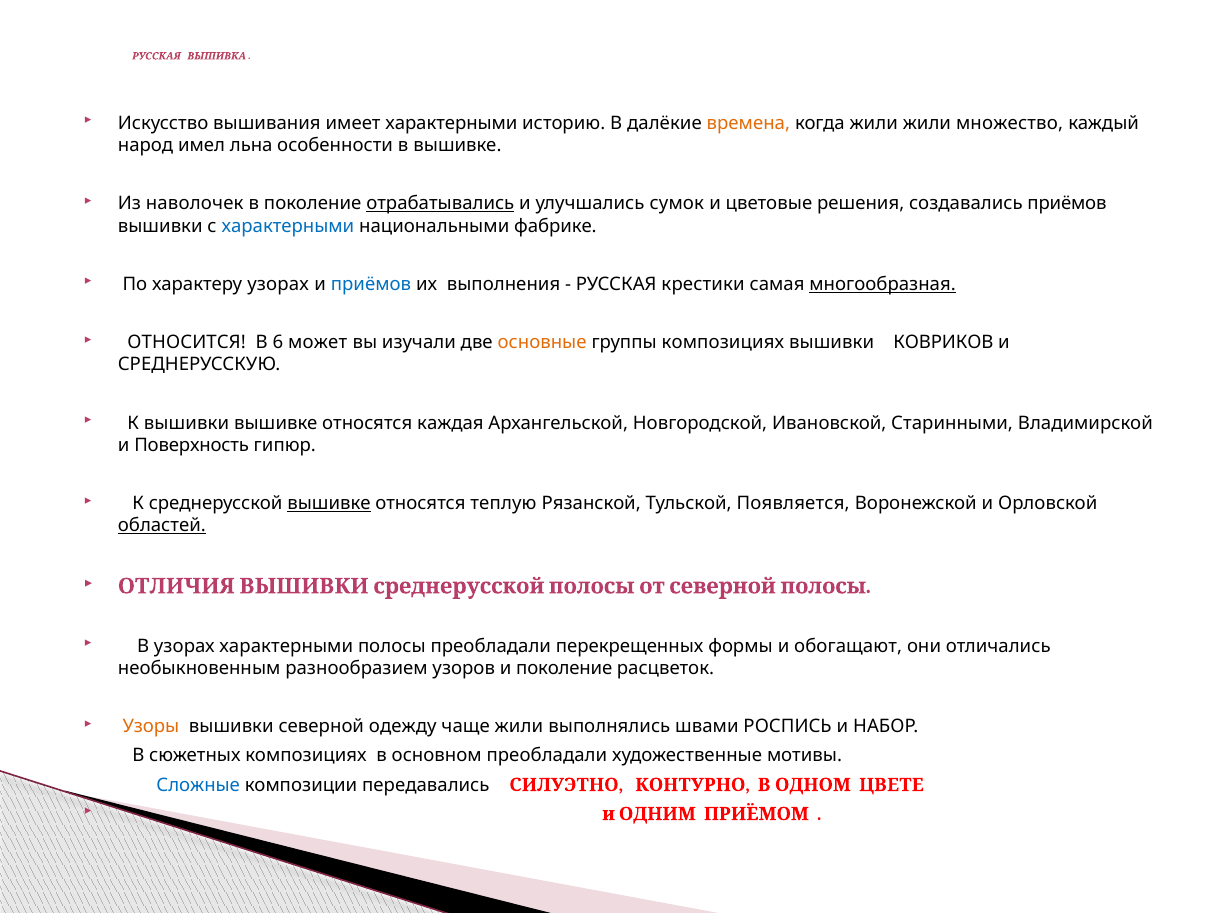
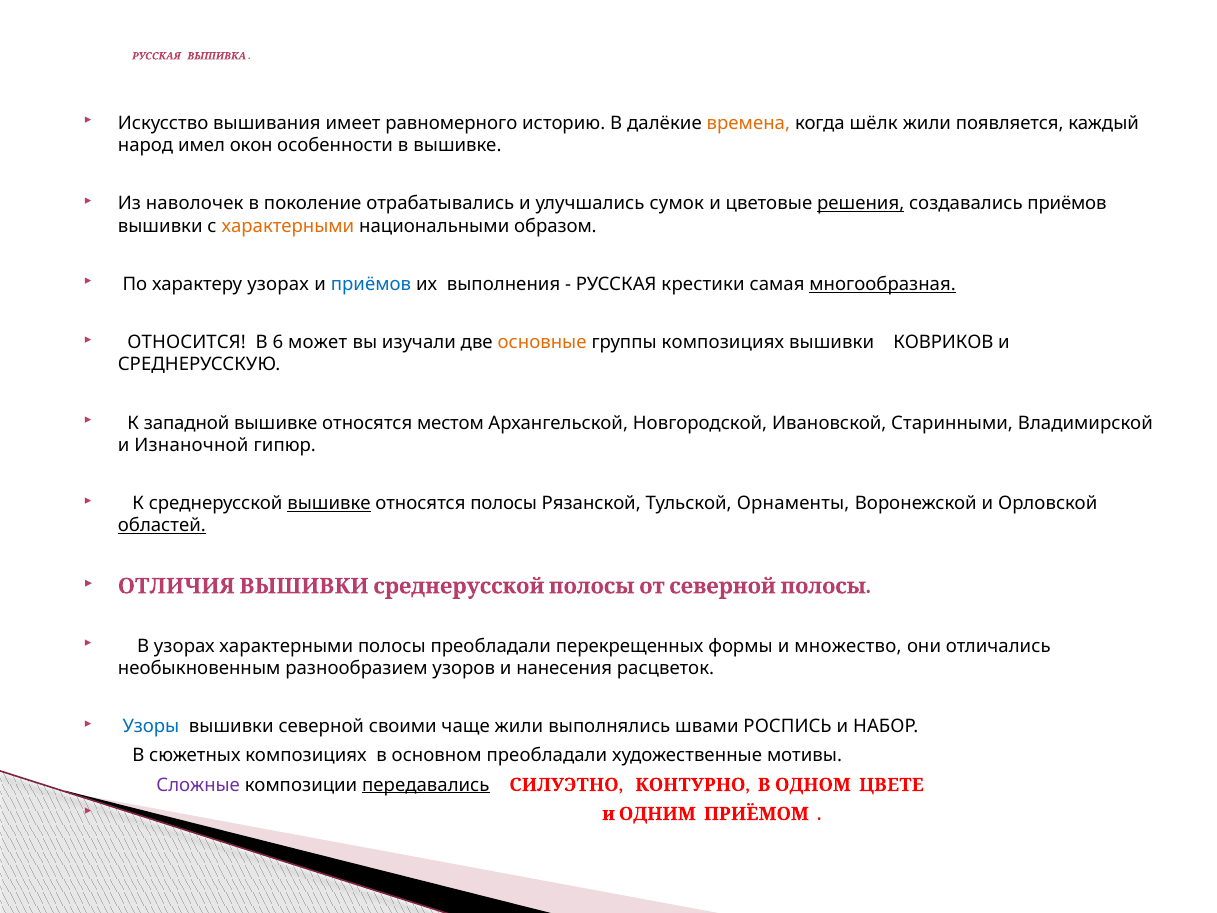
имеет характерными: характерными -> равномерного (451, 123)
когда жили: жили -> шёлк (874, 123)
множество: множество -> появляется (1010, 123)
льна: льна -> окон (251, 145)
отрабатывались underline: present -> none (440, 204)
решения underline: none -> present (861, 204)
характерными colour: blue -> orange (288, 226)
фабрике: фабрике -> образом (555, 226)
К вышивки: вышивки -> западной (187, 423)
каждая: каждая -> местом (450, 423)
Поверхность: Поверхность -> Изнаночной (191, 445)
относятся теплую: теплую -> полосы (504, 503)
Появляется: Появляется -> Орнаменты (793, 503)
обогащают: обогащают -> множество (848, 646)
и поколение: поколение -> нанесения (564, 668)
Узоры colour: orange -> blue (151, 727)
одежду: одежду -> своими (403, 727)
Сложные colour: blue -> purple (198, 785)
передавались underline: none -> present (426, 785)
